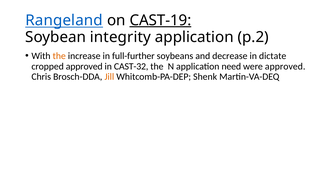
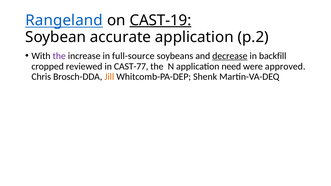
integrity: integrity -> accurate (120, 37)
the colour: orange -> purple (59, 56)
full-further: full-further -> full-source (133, 56)
decrease underline: none -> present (230, 56)
dictate: dictate -> backfill (273, 56)
cropped approved: approved -> reviewed (84, 66)
CAST-32: CAST-32 -> CAST-77 (131, 66)
